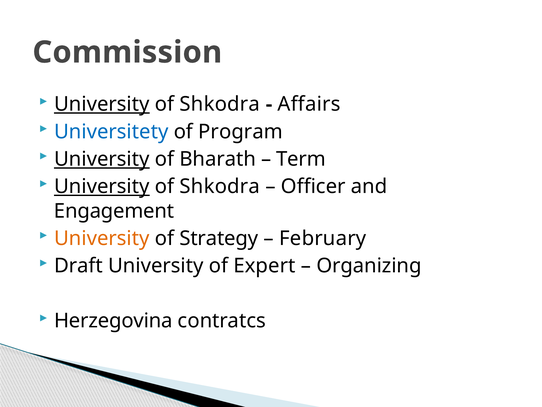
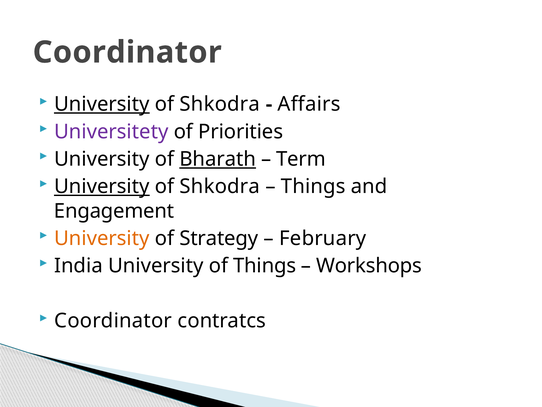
Commission: Commission -> Coordinator (127, 52)
Universitety colour: blue -> purple (111, 132)
Program: Program -> Priorities (241, 132)
University underline: present -> none (102, 159)
Bharath underline: none -> present (218, 159)
Officer: Officer -> Things (313, 186)
Draft: Draft -> India (78, 266)
of Expert: Expert -> Things (265, 266)
Organizing: Organizing -> Workshops (369, 266)
Herzegovina: Herzegovina -> Coordinator (113, 320)
